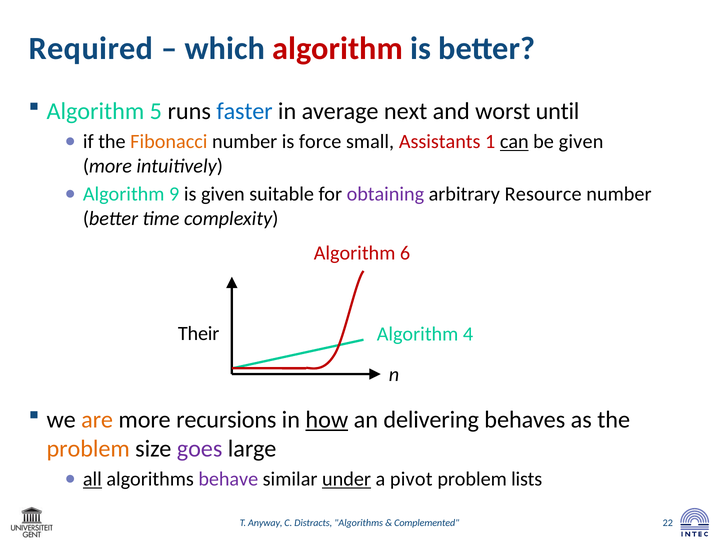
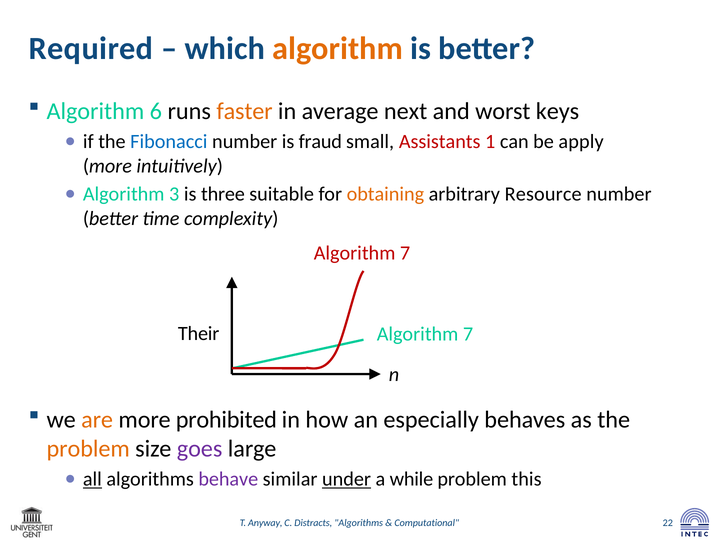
algorithm colour: red -> orange (338, 48)
5: 5 -> 6 (156, 111)
faster colour: blue -> orange (245, 111)
until: until -> keys (557, 111)
Fibonacci colour: orange -> blue (169, 142)
force: force -> fraud (320, 142)
can underline: present -> none (514, 142)
be given: given -> apply (581, 142)
9: 9 -> 3 (174, 194)
is given: given -> three (223, 194)
obtaining colour: purple -> orange (385, 194)
6: 6 -> 7 (405, 253)
4: 4 -> 7 (468, 334)
recursions: recursions -> prohibited (226, 420)
how underline: present -> none (327, 420)
delivering: delivering -> especially (431, 420)
pivot: pivot -> while (411, 480)
lists: lists -> this (527, 480)
Complemented: Complemented -> Computational (427, 523)
